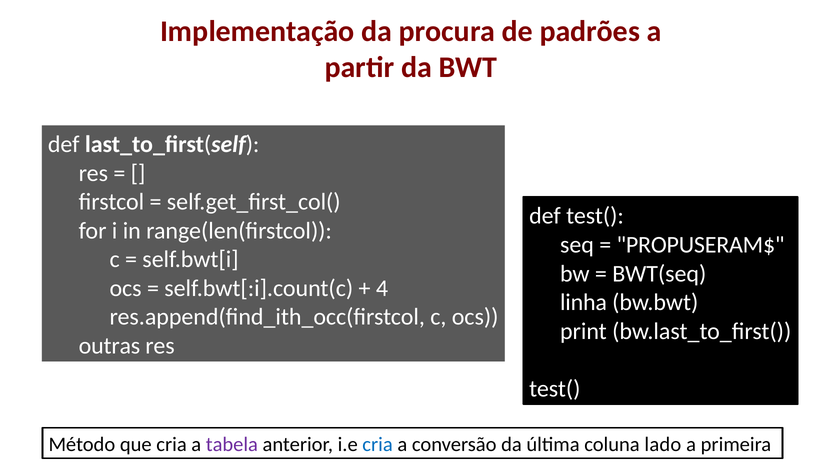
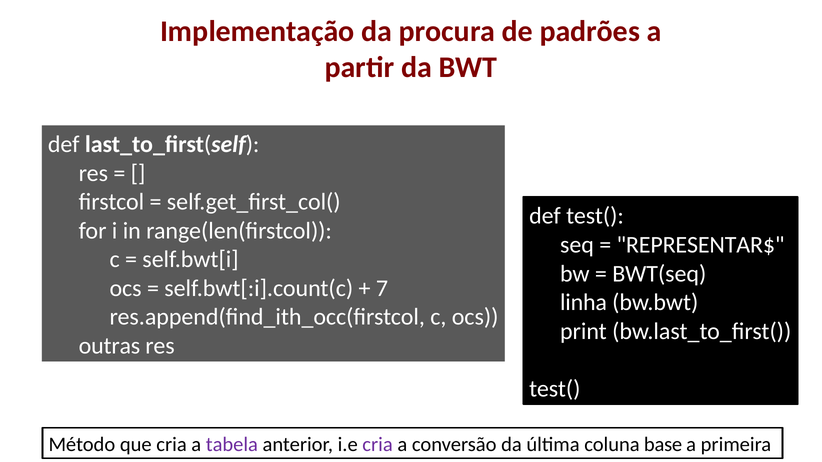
PROPUSERAM$: PROPUSERAM$ -> REPRESENTAR$ (701, 245)
4: 4 -> 7 (382, 288)
cria colour: blue -> purple (378, 445)
lado: lado -> base (663, 445)
